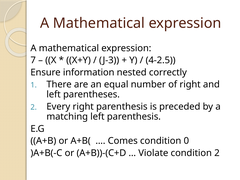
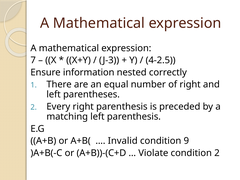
Comes: Comes -> Invalid (123, 141)
0: 0 -> 9 (186, 141)
